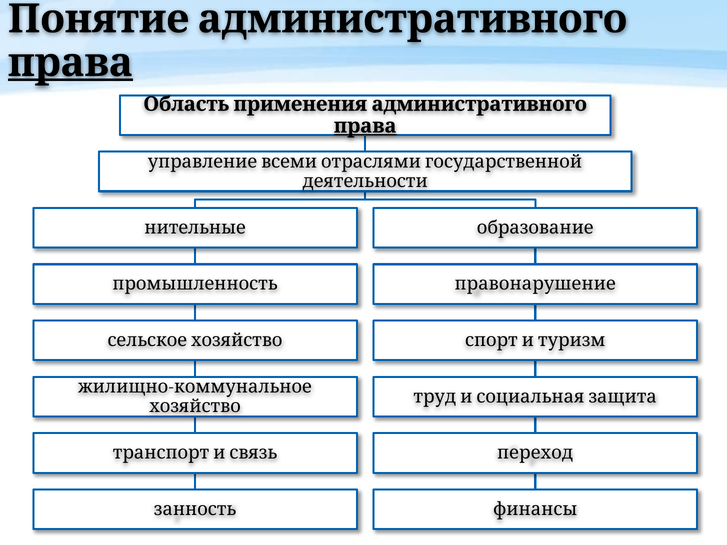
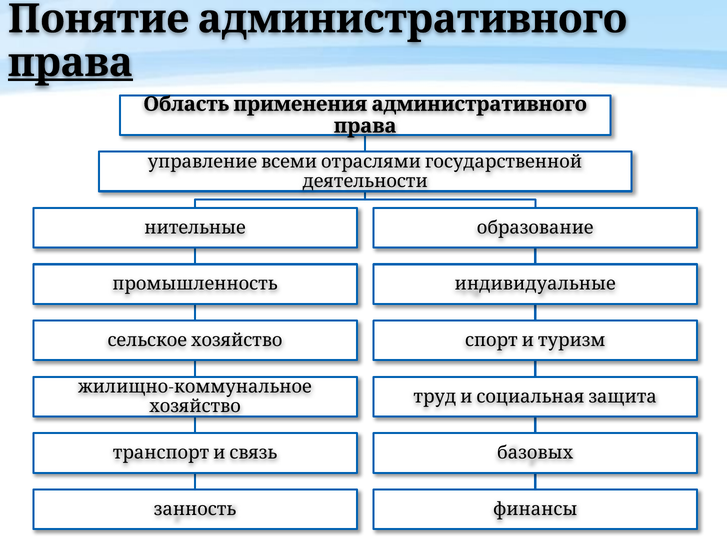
права underline: present -> none (365, 126)
правонарушение: правонарушение -> индивидуальные (535, 284)
переход: переход -> базовых (535, 453)
